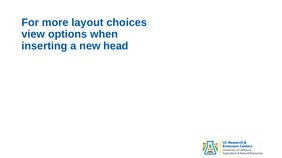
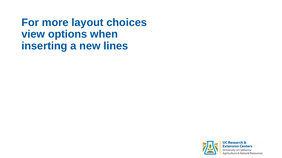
head: head -> lines (116, 46)
